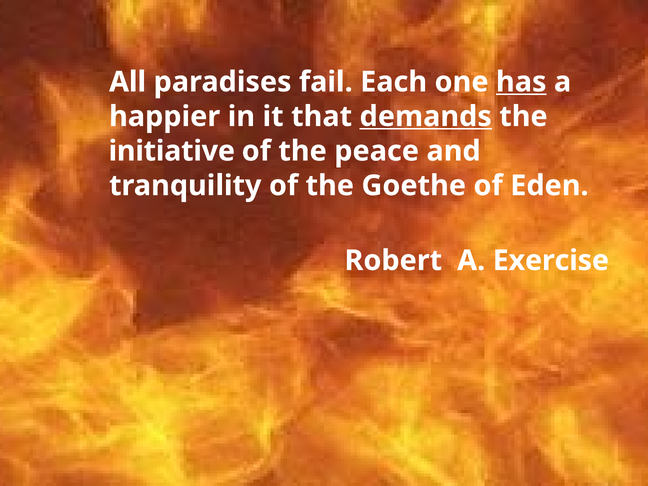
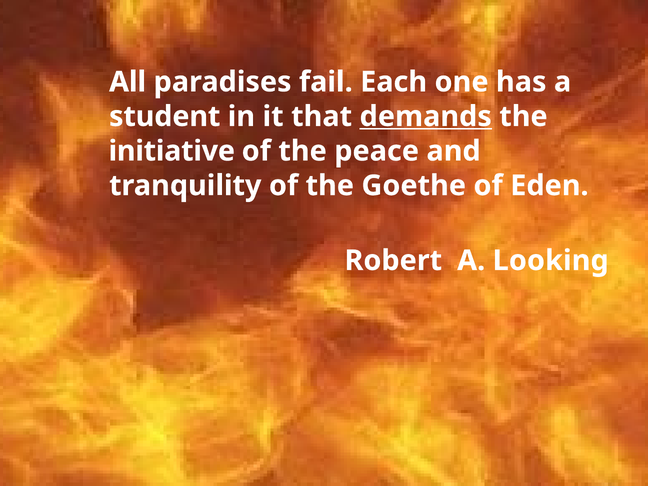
has underline: present -> none (521, 82)
happier: happier -> student (165, 116)
Exercise: Exercise -> Looking (551, 261)
